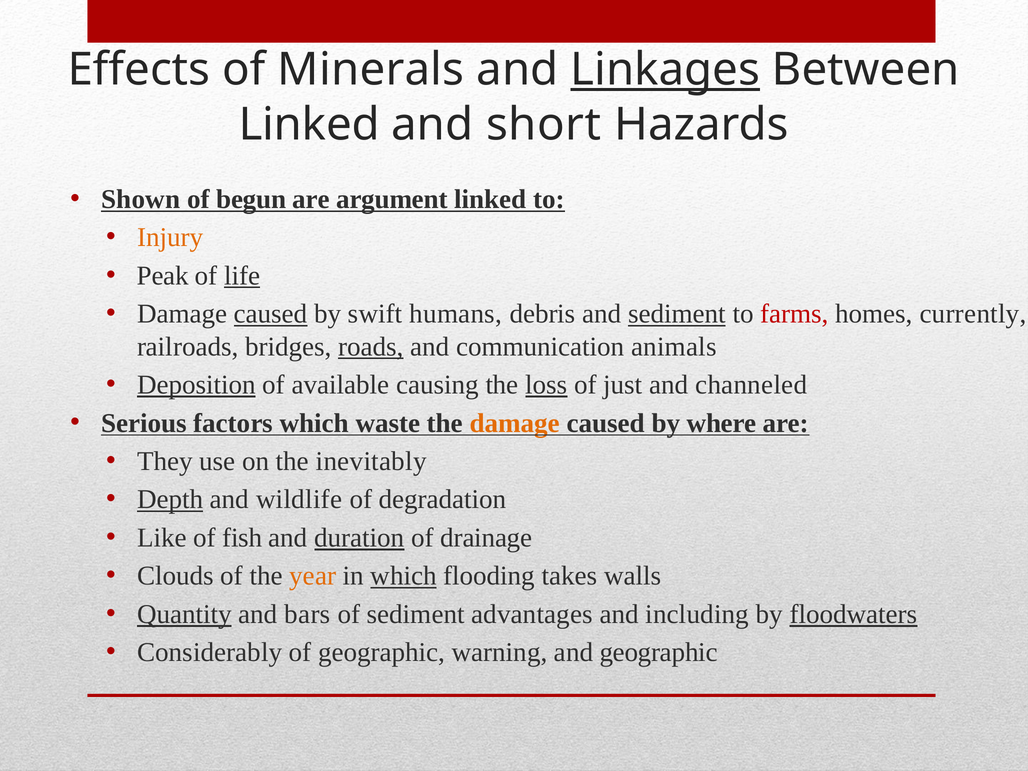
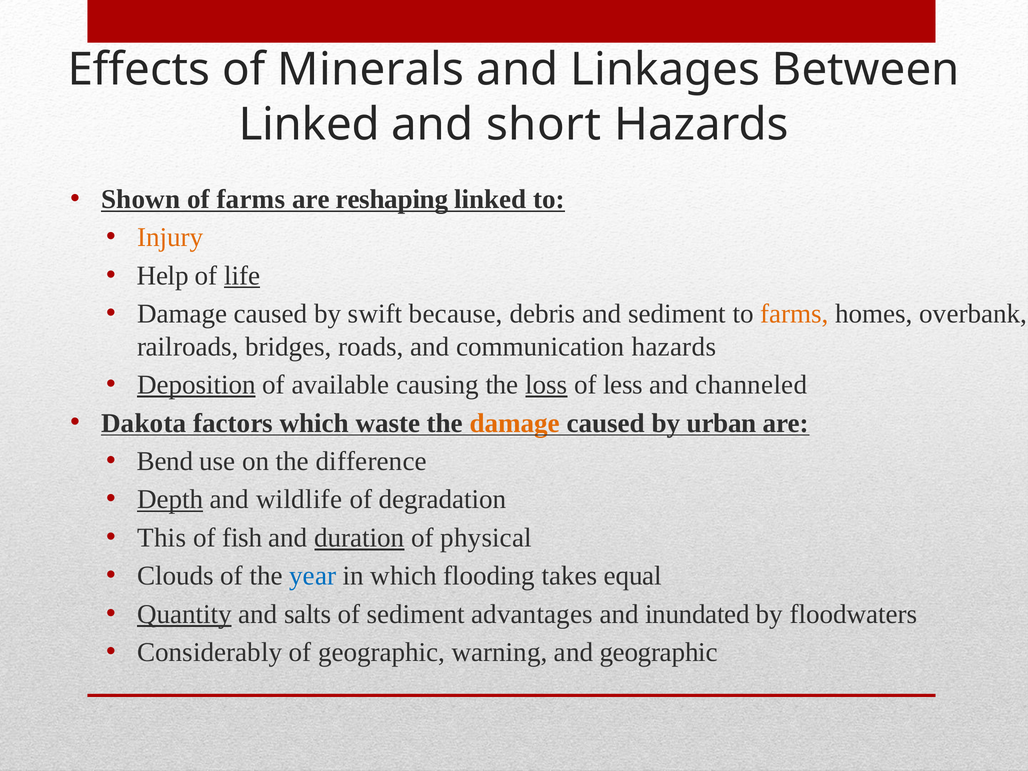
Linkages underline: present -> none (665, 70)
of begun: begun -> farms (251, 199)
argument: argument -> reshaping (392, 199)
Peak: Peak -> Help (163, 276)
caused underline: present -> none (271, 314)
humans: humans -> because (456, 314)
sediment underline: present -> none (677, 314)
farms colour: red -> orange (794, 314)
currently: currently -> overbank (973, 314)
roads underline: present -> none (371, 347)
communication animals: animals -> hazards (674, 347)
just: just -> less (623, 385)
Serious: Serious -> Dakota (144, 423)
where: where -> urban (722, 423)
They: They -> Bend (165, 461)
inevitably: inevitably -> difference (371, 461)
Like: Like -> This (162, 538)
drainage: drainage -> physical (486, 538)
year colour: orange -> blue (313, 576)
which underline: present -> none (404, 576)
walls: walls -> equal (633, 576)
bars: bars -> salts (308, 614)
including: including -> inundated (697, 614)
floodwaters underline: present -> none (854, 614)
